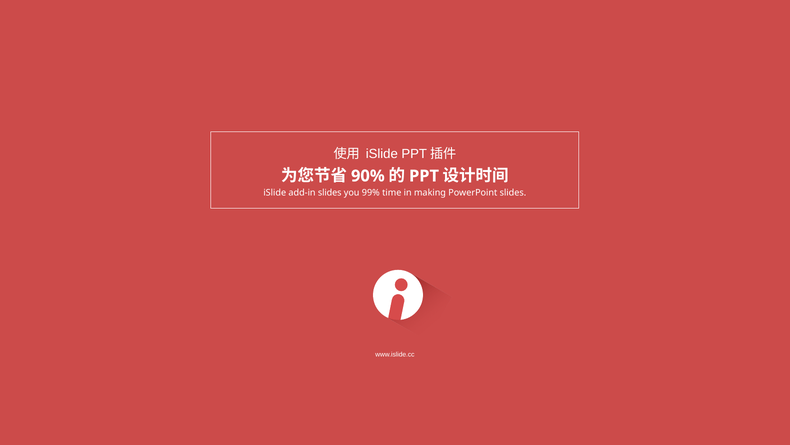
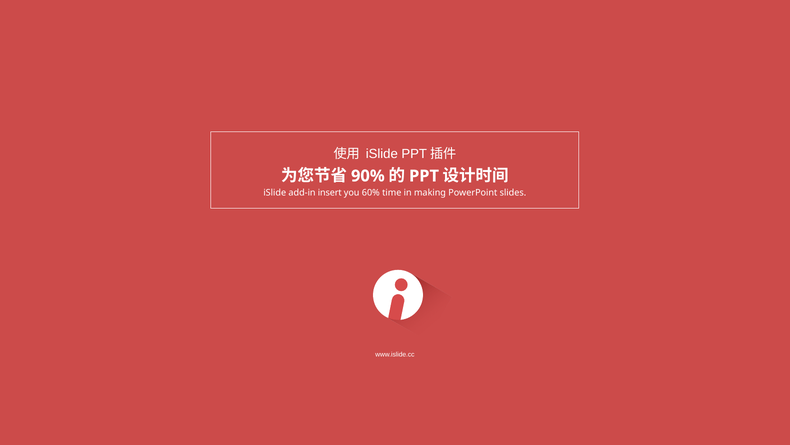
add-in slides: slides -> insert (330, 193)
99%: 99% -> 60% (371, 193)
